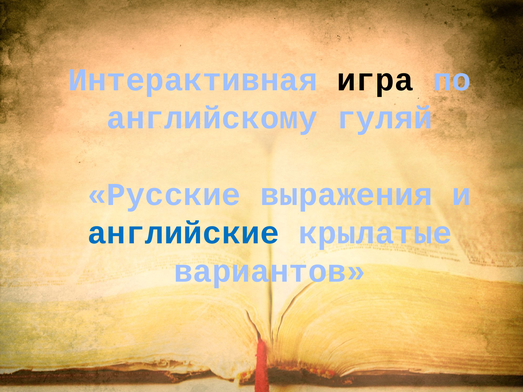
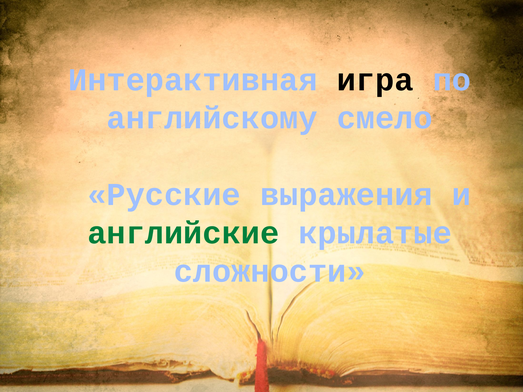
гуляй: гуляй -> смело (385, 118)
английские colour: blue -> green (183, 233)
вариантов: вариантов -> сложности (270, 272)
